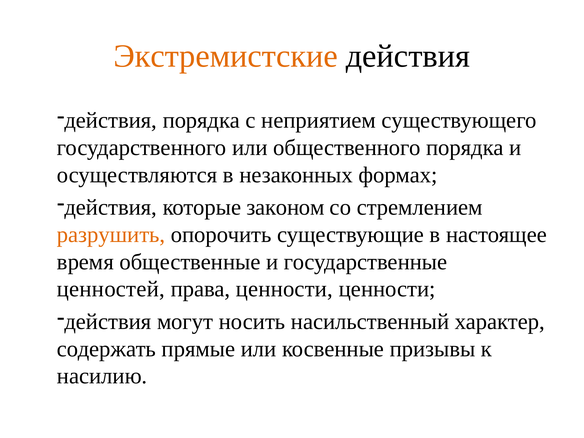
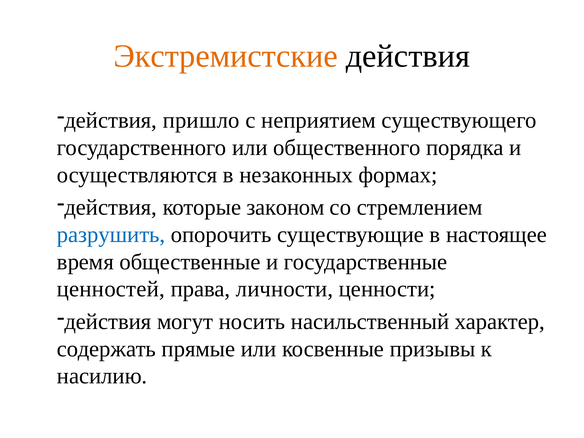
порядка: порядка -> пришло (201, 120)
разрушить colour: orange -> blue (111, 235)
права ценности: ценности -> личности (284, 289)
